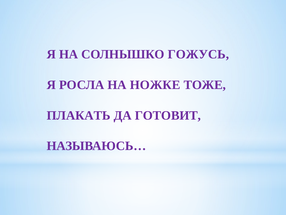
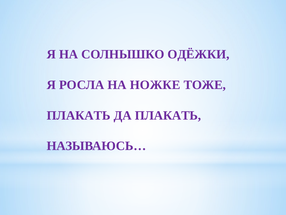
ГОЖУСЬ: ГОЖУСЬ -> ОДЁЖКИ (198, 54)
ДА ГОТОВИТ: ГОТОВИТ -> ПЛАКАТЬ (168, 115)
